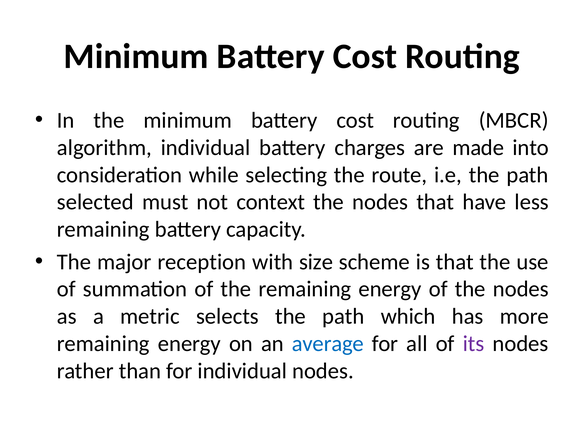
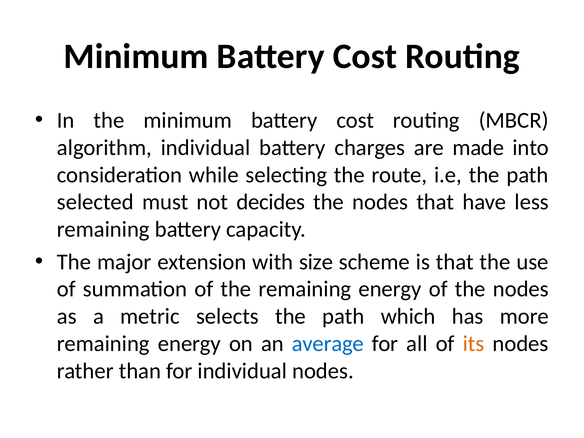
context: context -> decides (271, 202)
reception: reception -> extension (202, 262)
its colour: purple -> orange (474, 344)
